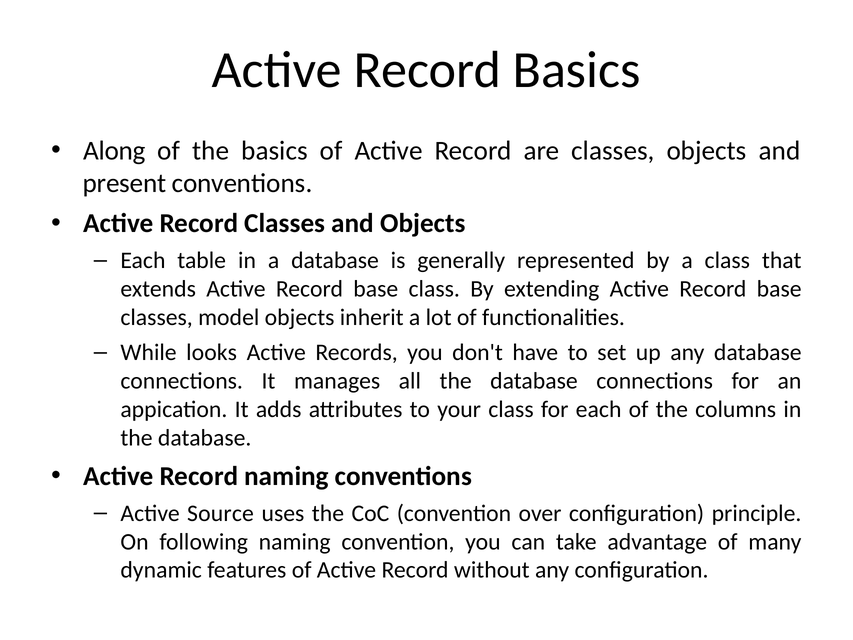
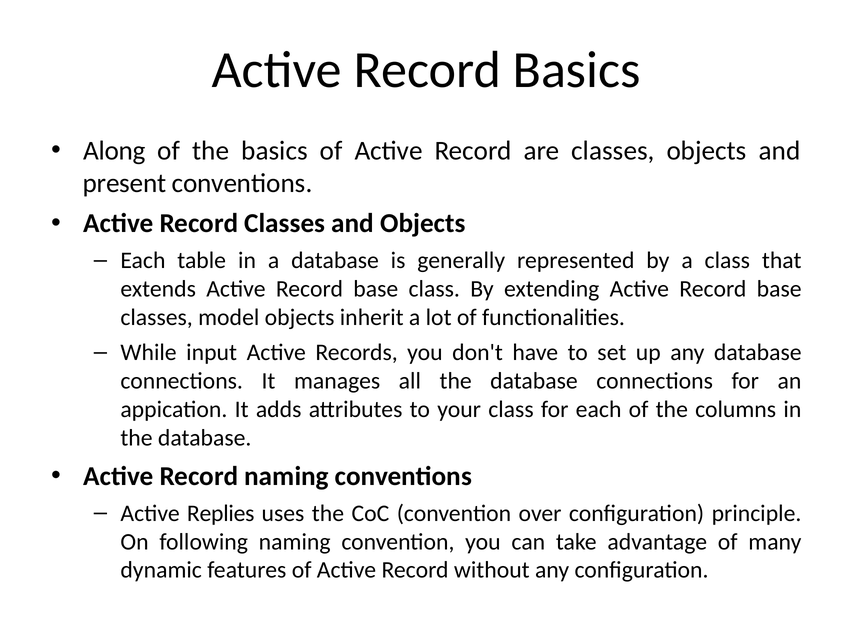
looks: looks -> input (212, 352)
Source: Source -> Replies (221, 513)
